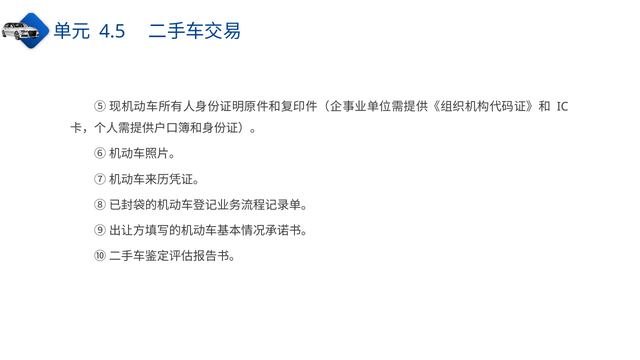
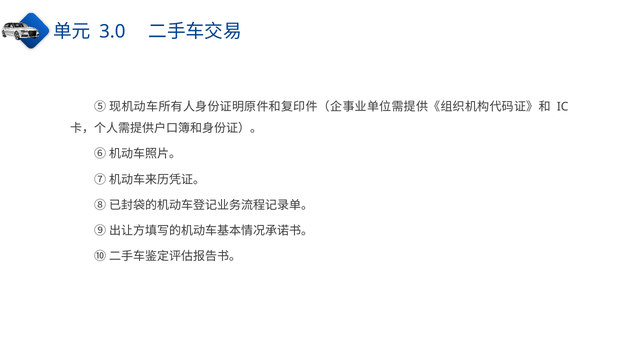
4.5: 4.5 -> 3.0 (112, 32)
